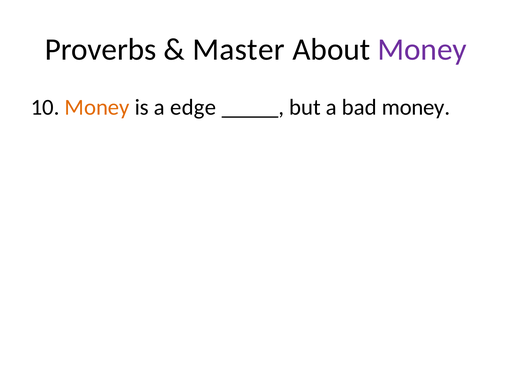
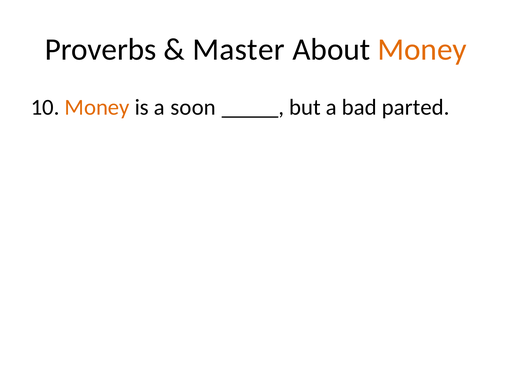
Money colour: purple -> orange (422, 50)
edge: edge -> soon (193, 107)
bad money: money -> parted (416, 107)
